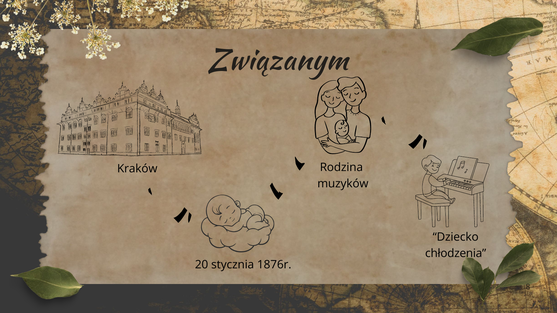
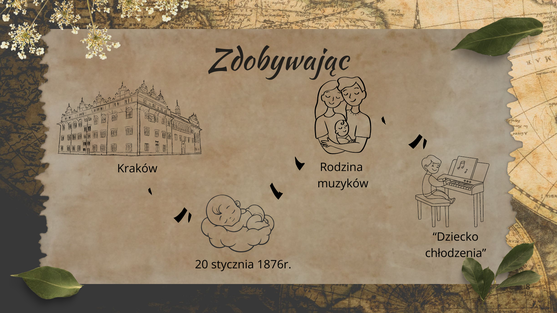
Związanym: Związanym -> Zdobywając (278, 60)
